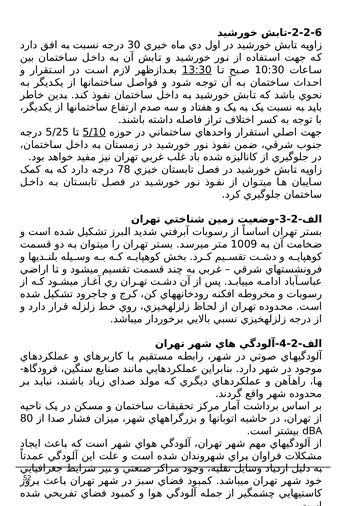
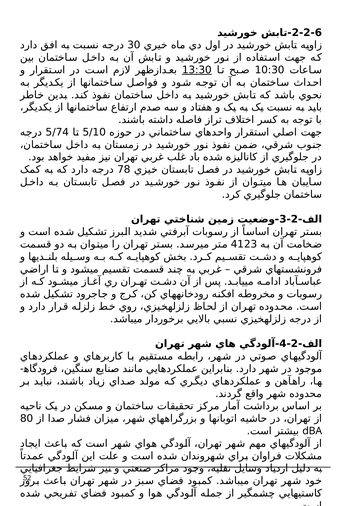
5/25: 5/25 -> 5/74 (57, 132)
5/10 underline: present -> none (94, 132)
1009: 1009 -> 4123 (244, 244)
